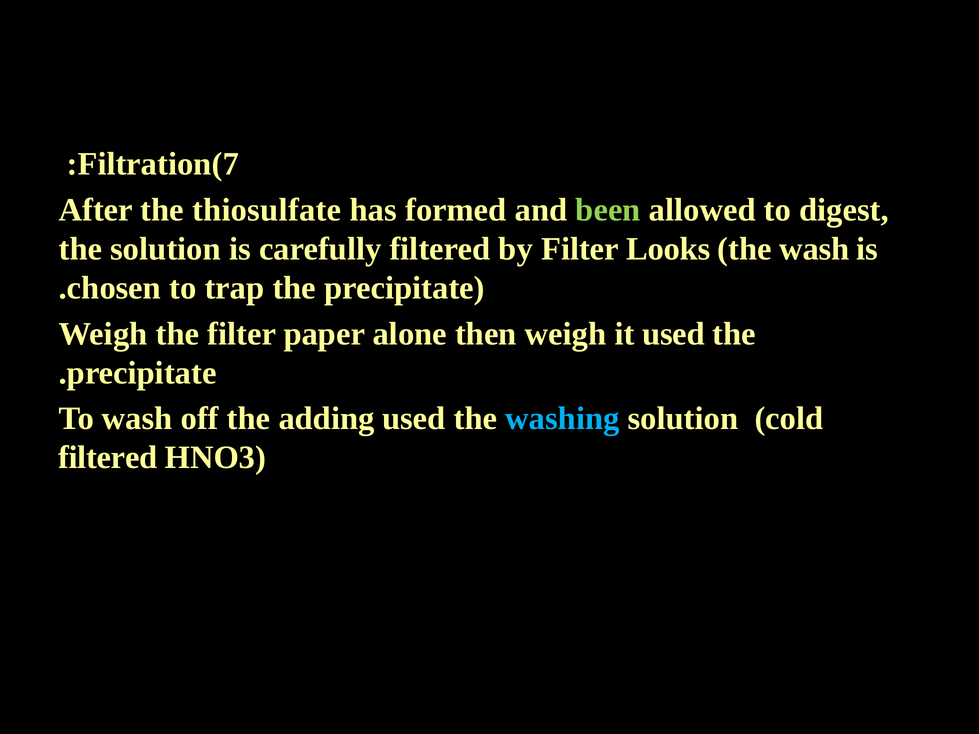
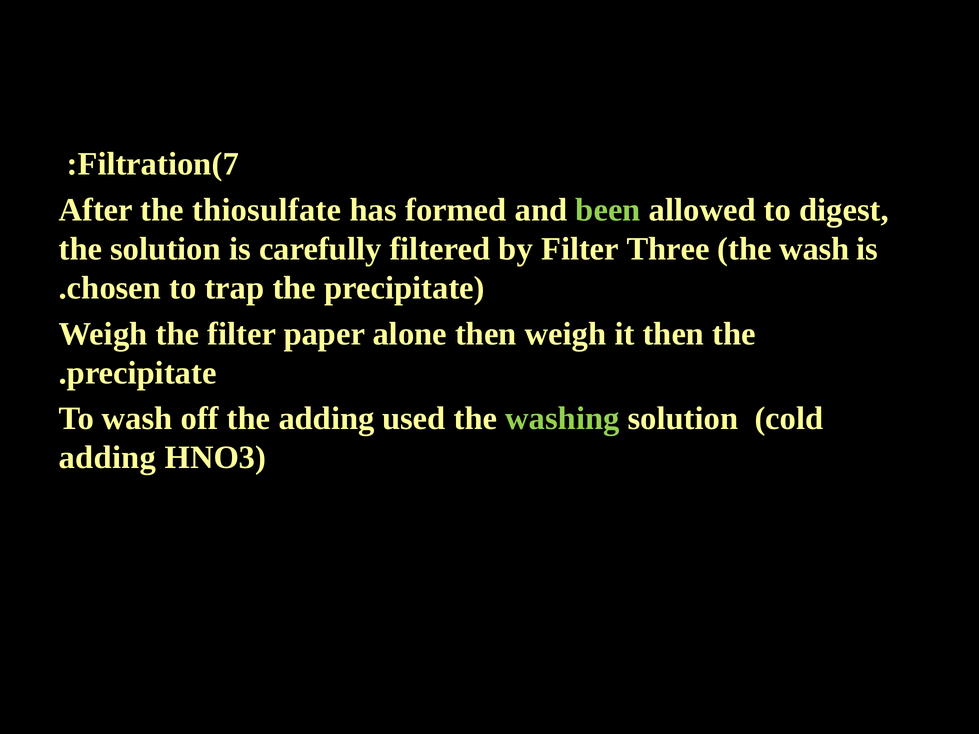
Looks: Looks -> Three (668, 249)
it used: used -> then (673, 334)
washing colour: light blue -> light green (562, 419)
filtered: filtered -> adding (107, 458)
